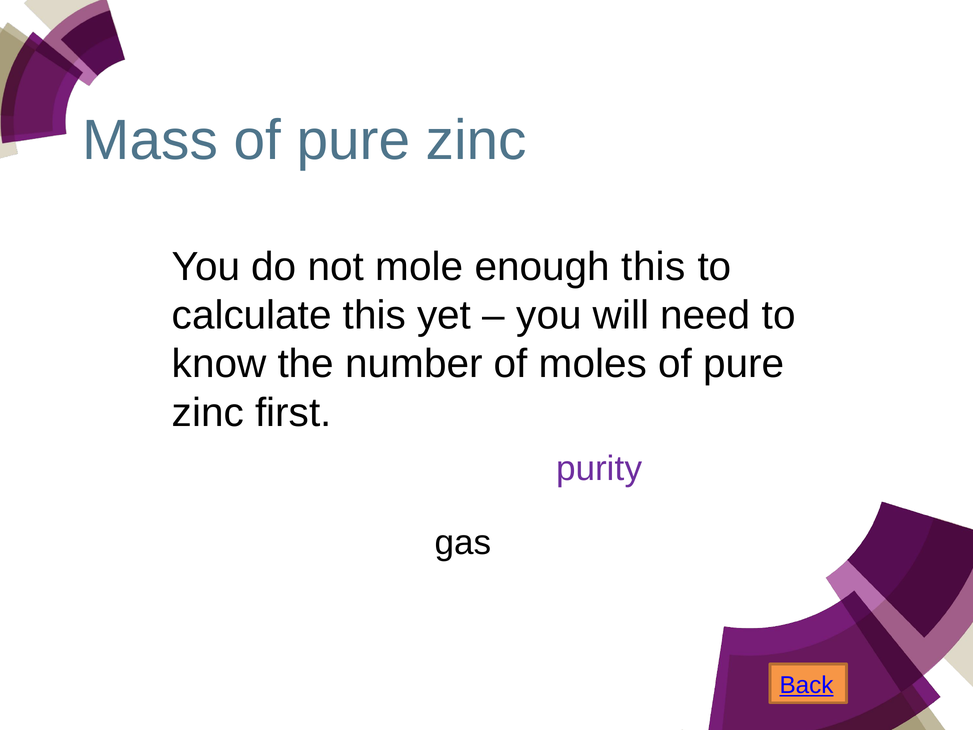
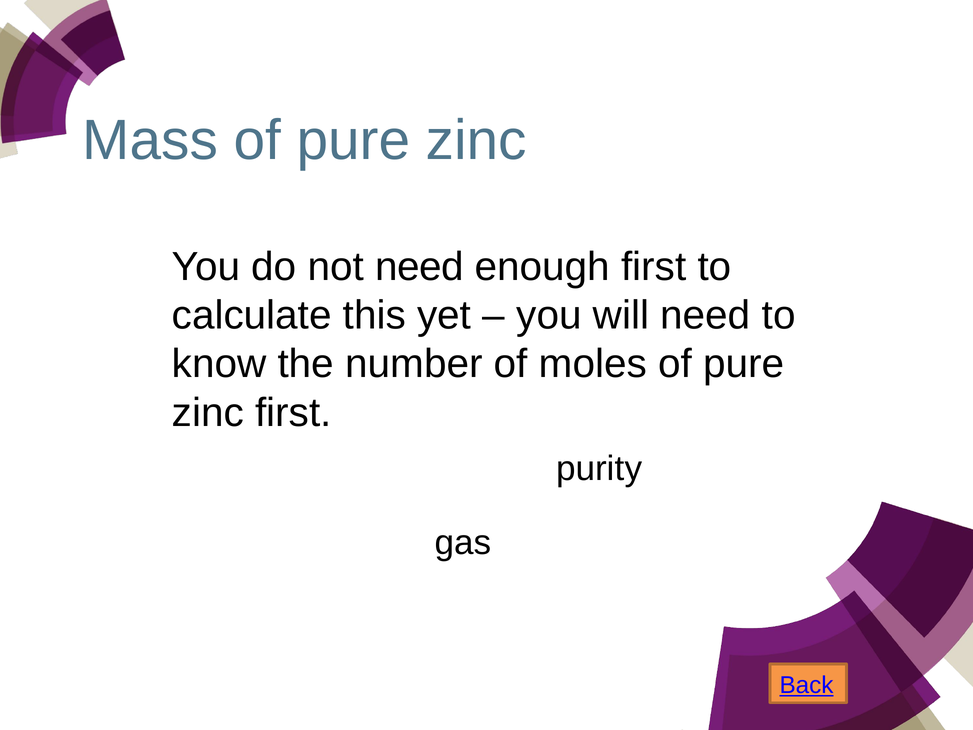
not mole: mole -> need (419, 267)
enough this: this -> first (654, 267)
purity colour: purple -> black (599, 468)
